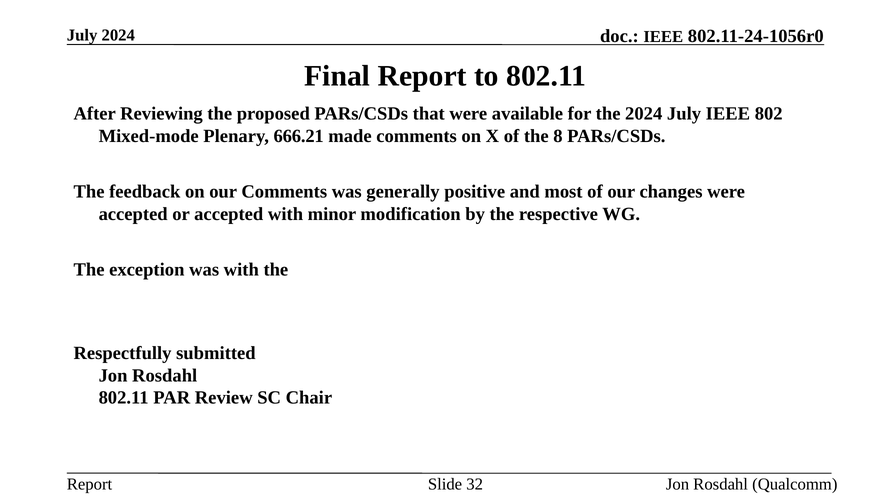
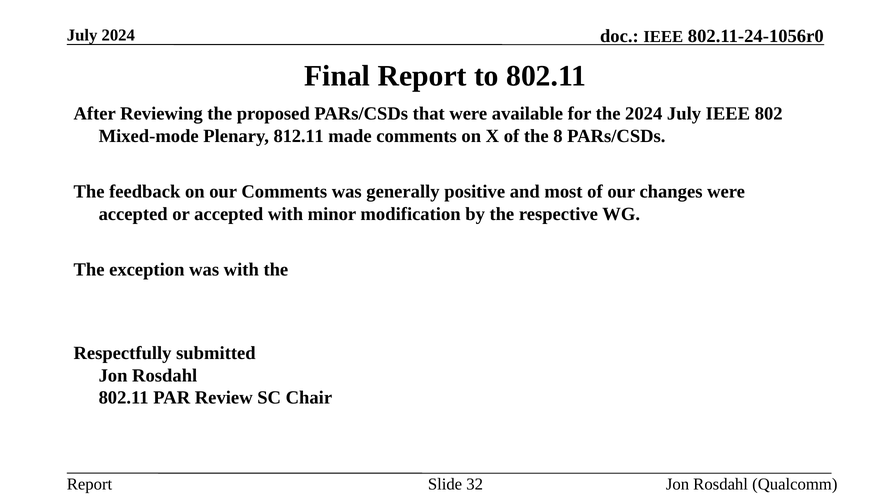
666.21: 666.21 -> 812.11 (299, 136)
